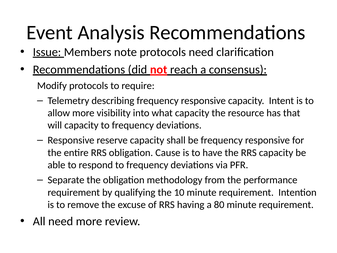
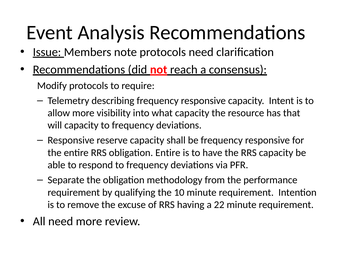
obligation Cause: Cause -> Entire (168, 153)
80: 80 -> 22 (219, 205)
